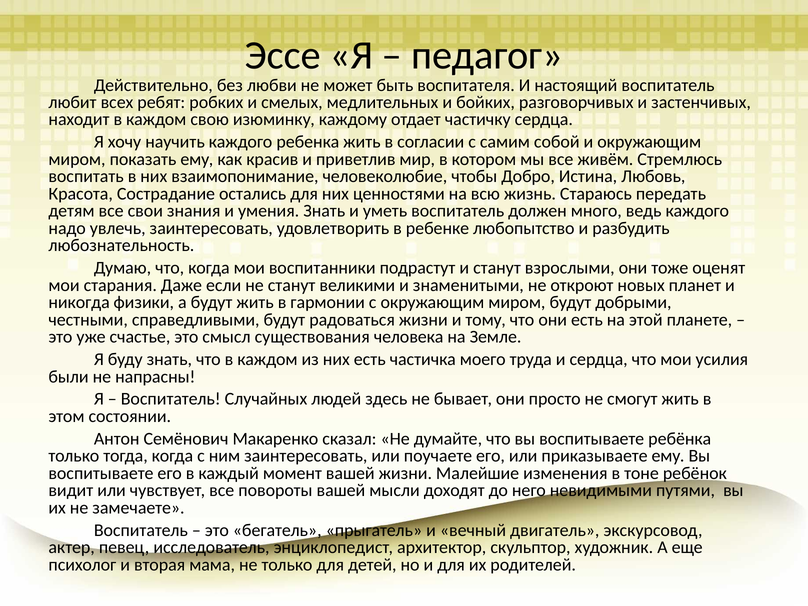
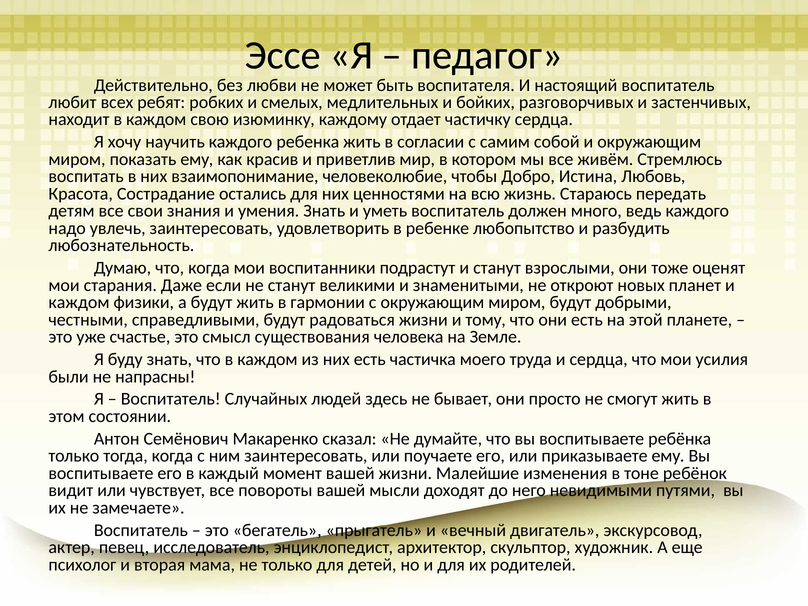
никогда: никогда -> каждом (79, 302)
